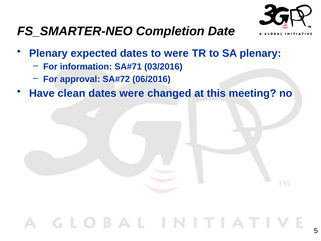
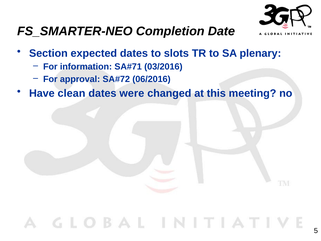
Plenary: Plenary -> Section (48, 53)
to were: were -> slots (176, 53)
